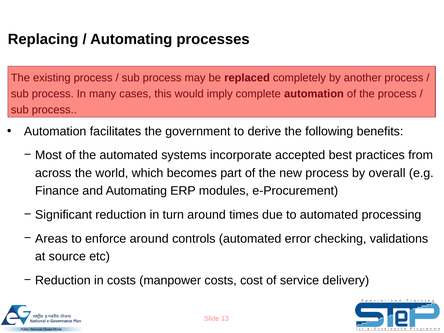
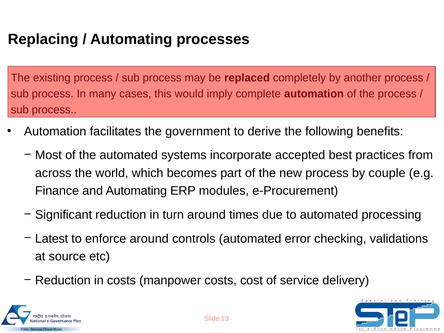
overall: overall -> couple (387, 173)
Areas: Areas -> Latest (52, 239)
